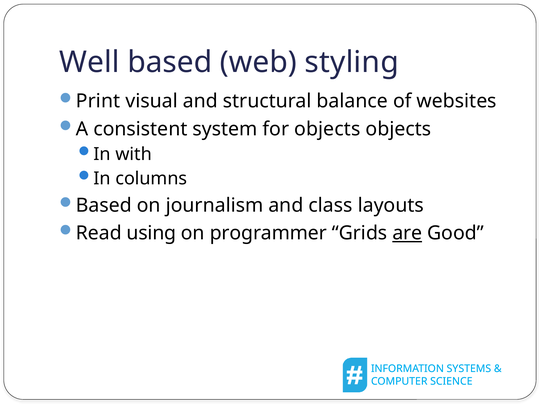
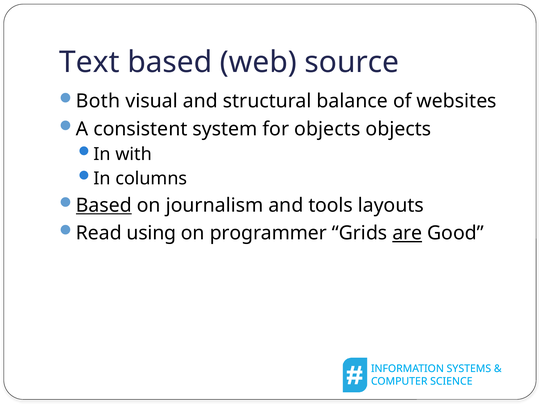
Well: Well -> Text (89, 62)
styling: styling -> source (352, 62)
Print: Print -> Both (98, 101)
Based underline: none -> present (104, 205)
class: class -> tools (331, 205)
